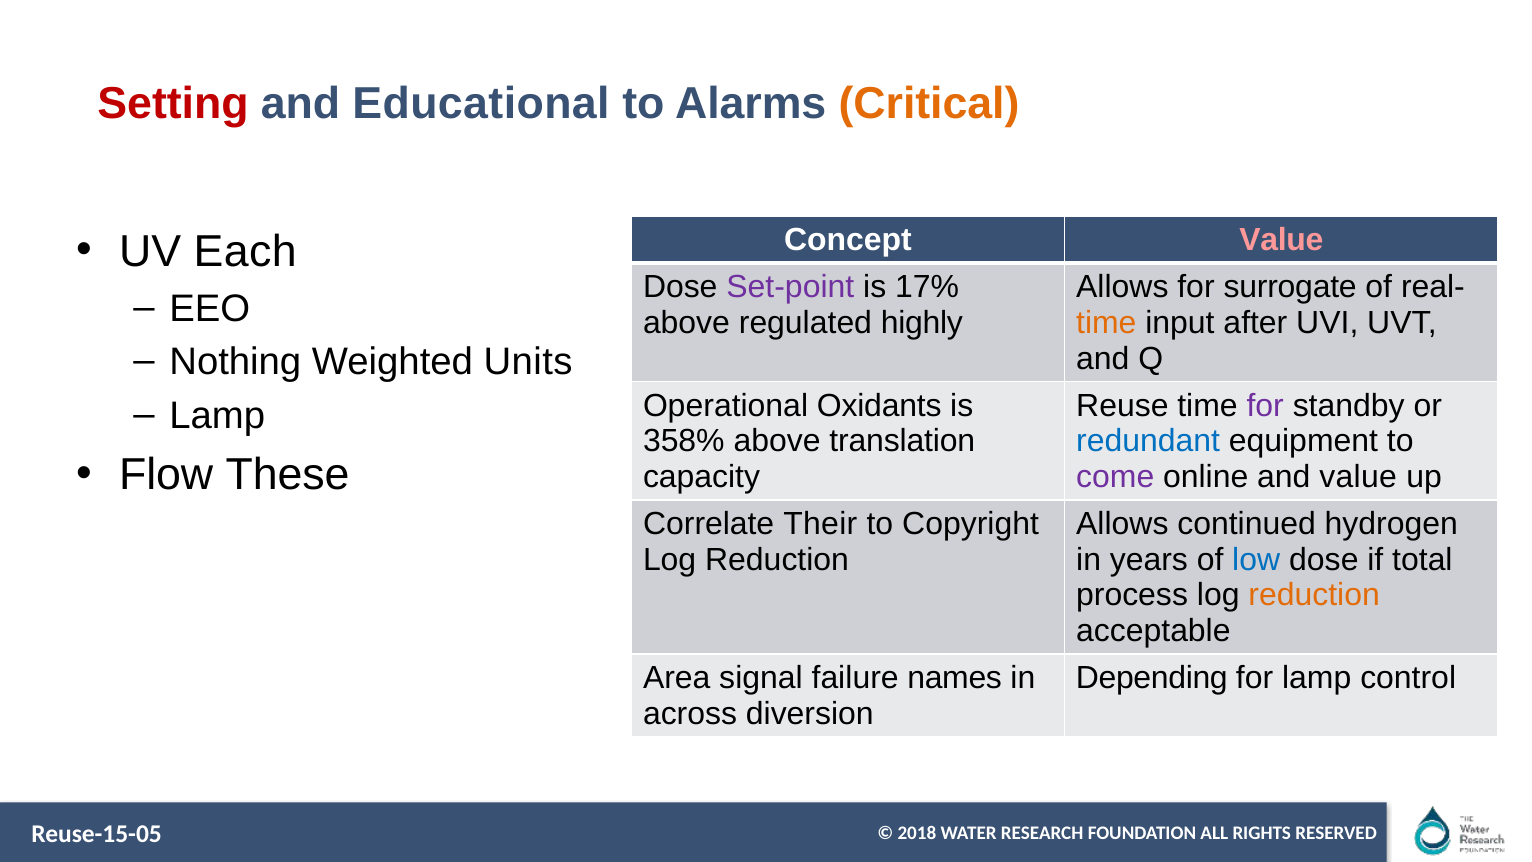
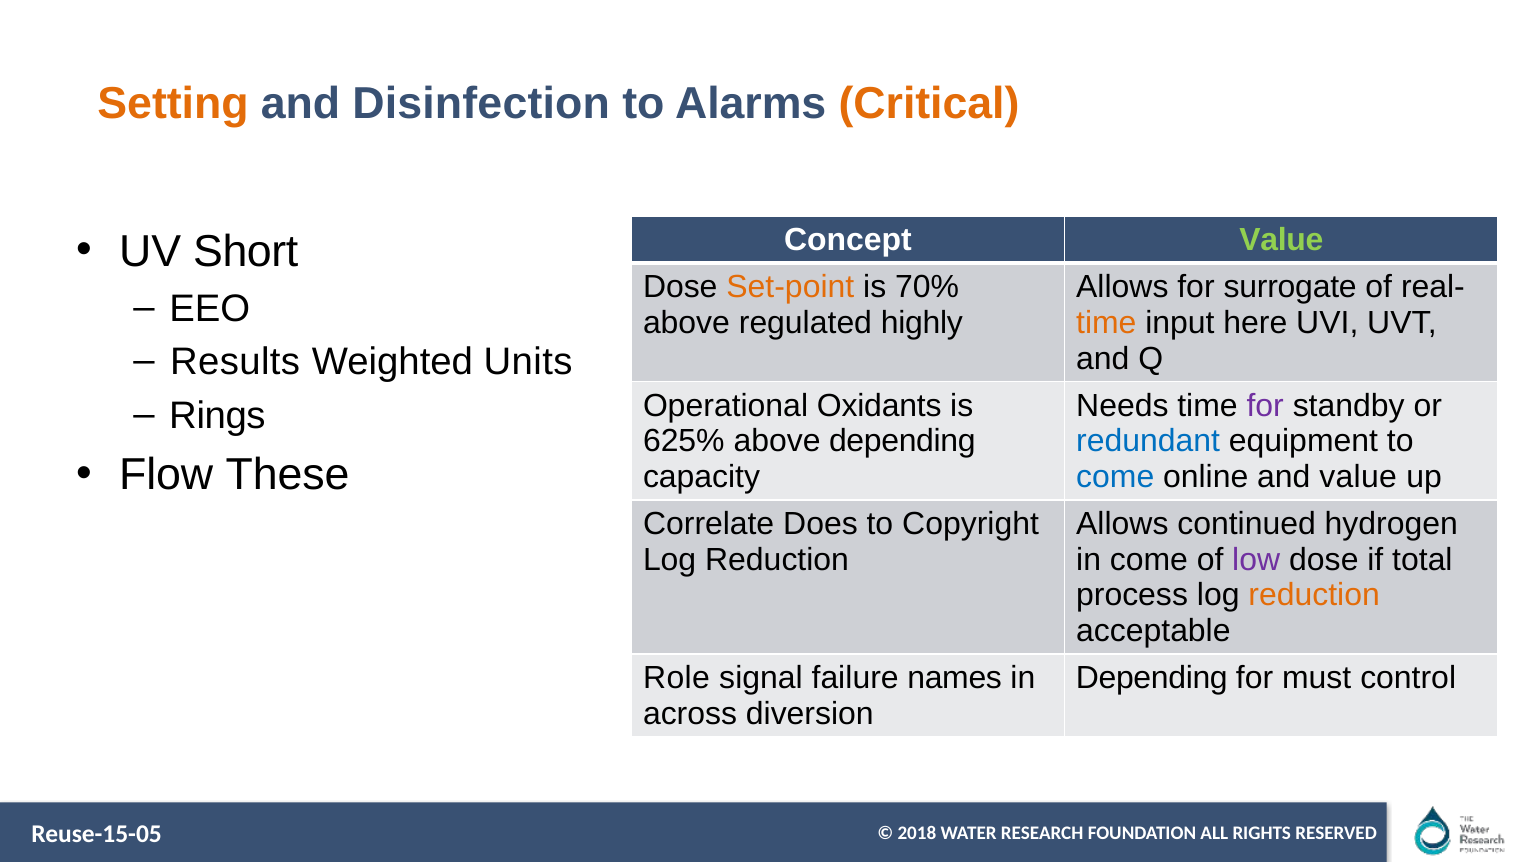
Setting colour: red -> orange (173, 103)
Educational: Educational -> Disinfection (481, 103)
Value colour: pink -> light green (1281, 240)
Each: Each -> Short (246, 252)
Set-point colour: purple -> orange (790, 287)
17%: 17% -> 70% (927, 287)
after: after -> here (1255, 323)
Nothing: Nothing -> Results (235, 362)
Reuse: Reuse -> Needs (1122, 406)
Lamp: Lamp -> Rings (217, 416)
358%: 358% -> 625% (684, 441)
above translation: translation -> depending (902, 441)
come colour: purple -> blue (1115, 477)
Their: Their -> Does (821, 524)
in years: years -> come (1149, 559)
low colour: blue -> purple (1256, 559)
Area: Area -> Role (677, 678)
for lamp: lamp -> must (1317, 678)
